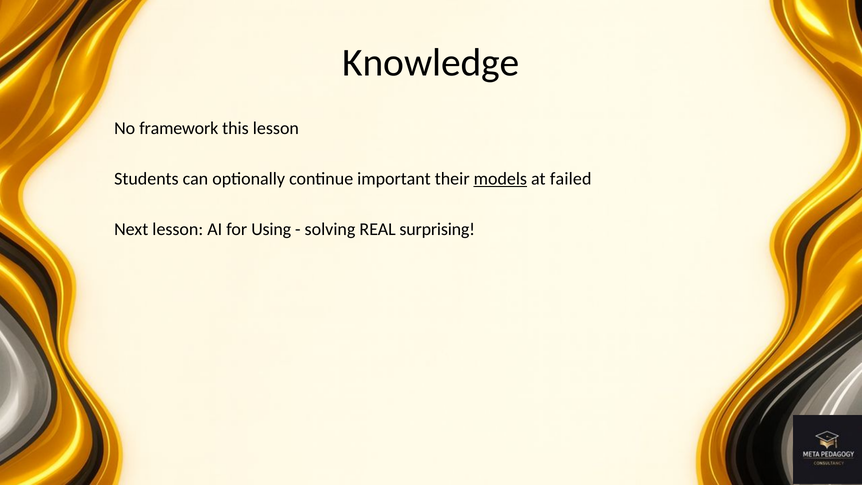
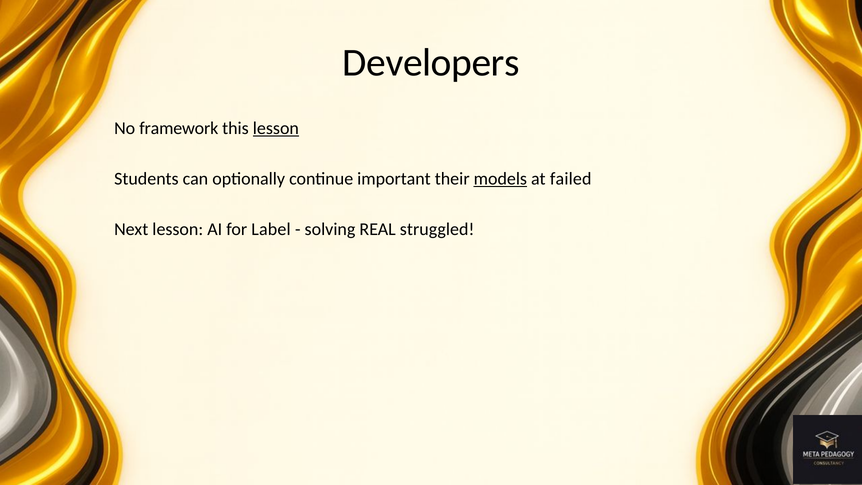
Knowledge: Knowledge -> Developers (431, 63)
lesson underline: none -> present (276, 128)
Using: Using -> Label (271, 229)
surprising: surprising -> struggled (437, 229)
